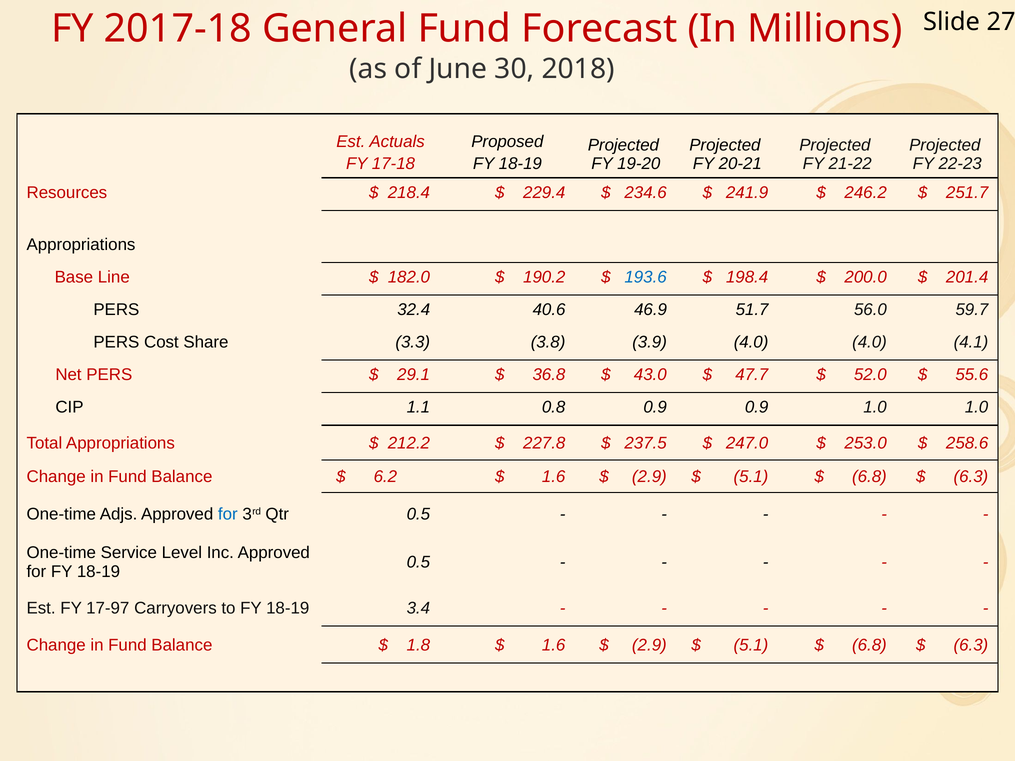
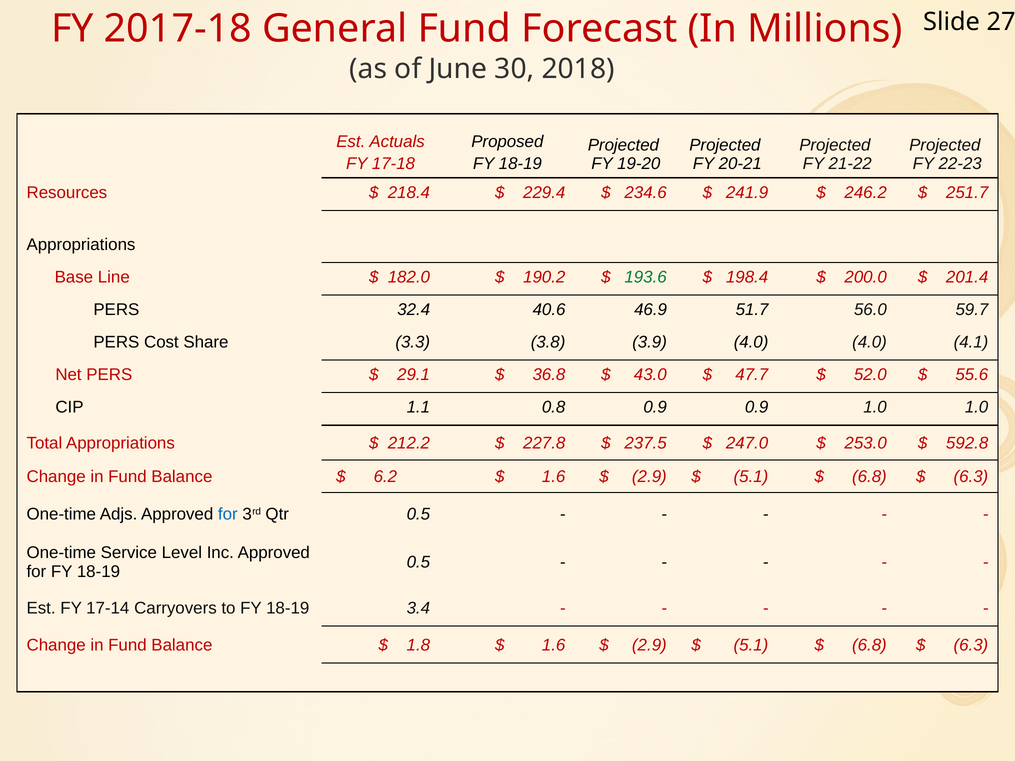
193.6 colour: blue -> green (646, 277)
258.6: 258.6 -> 592.8 (967, 443)
17-97: 17-97 -> 17-14 (108, 608)
